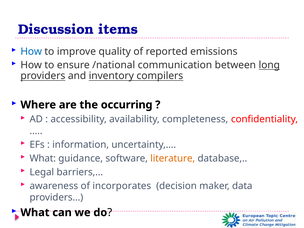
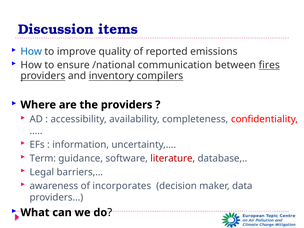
long: long -> fires (269, 65)
the occurring: occurring -> providers (127, 105)
What: What -> Term (43, 158)
literature colour: orange -> red (173, 158)
